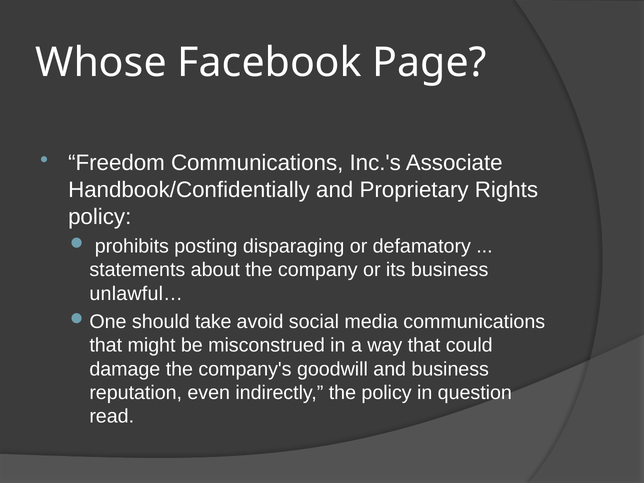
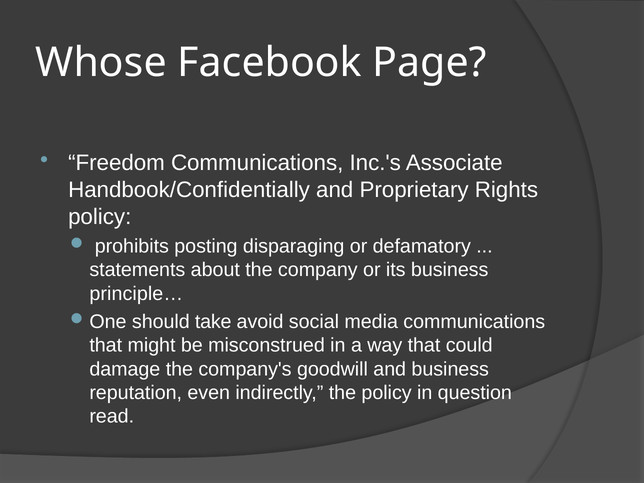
unlawful…: unlawful… -> principle… (136, 294)
